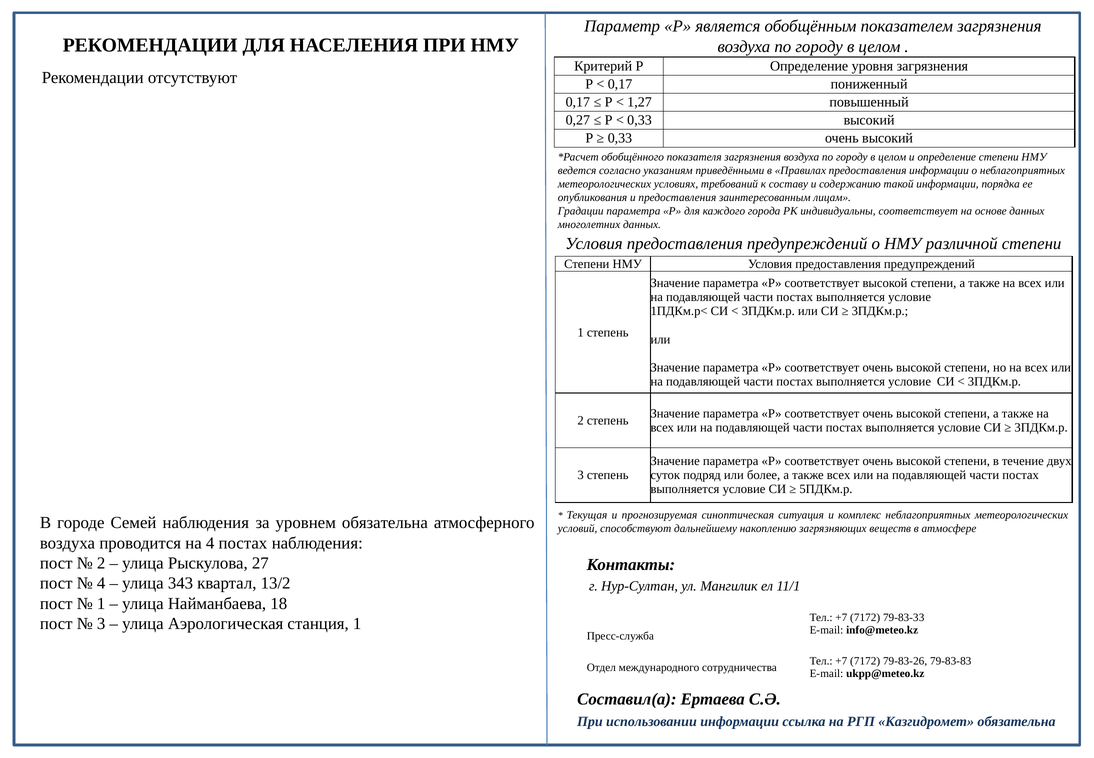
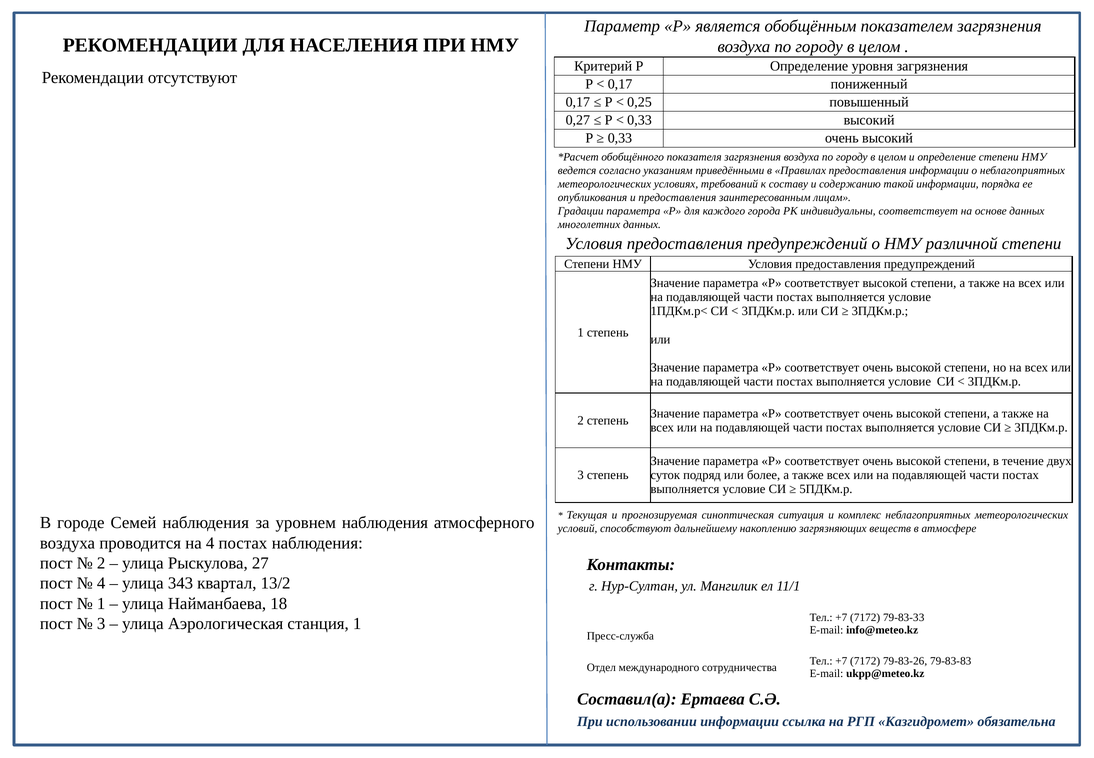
1,27: 1,27 -> 0,25 (640, 102)
уровнем обязательна: обязательна -> наблюдения (385, 522)
